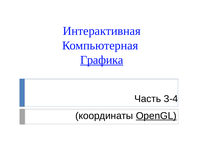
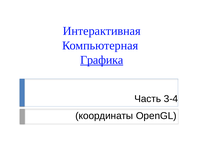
OpenGL underline: present -> none (156, 116)
